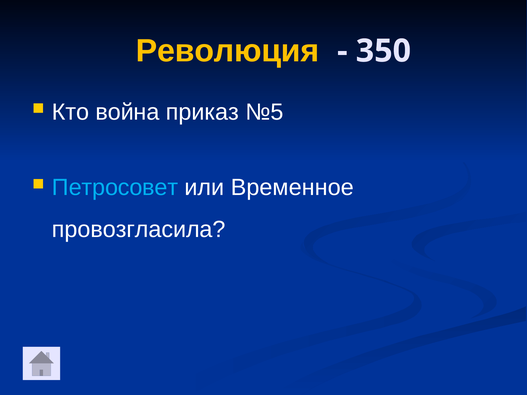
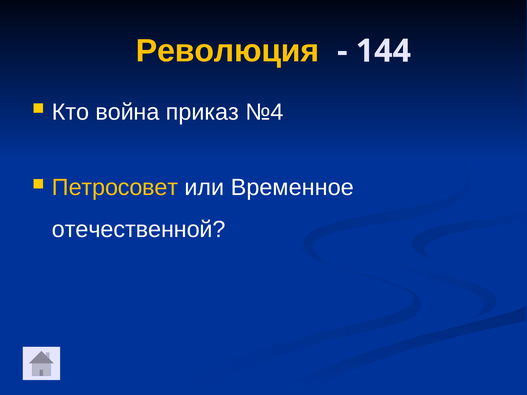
350: 350 -> 144 (383, 51)
№5: №5 -> №4 (264, 112)
Петросовет colour: light blue -> yellow (115, 188)
провозгласила: провозгласила -> отечественной (139, 230)
